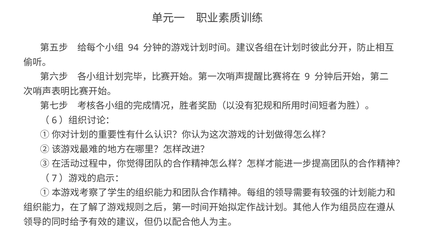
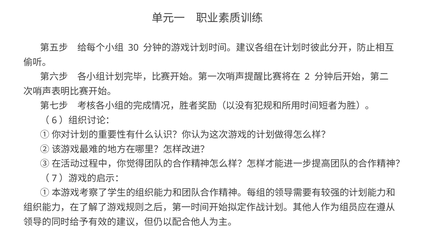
94: 94 -> 30 (133, 48)
9: 9 -> 2 (307, 77)
